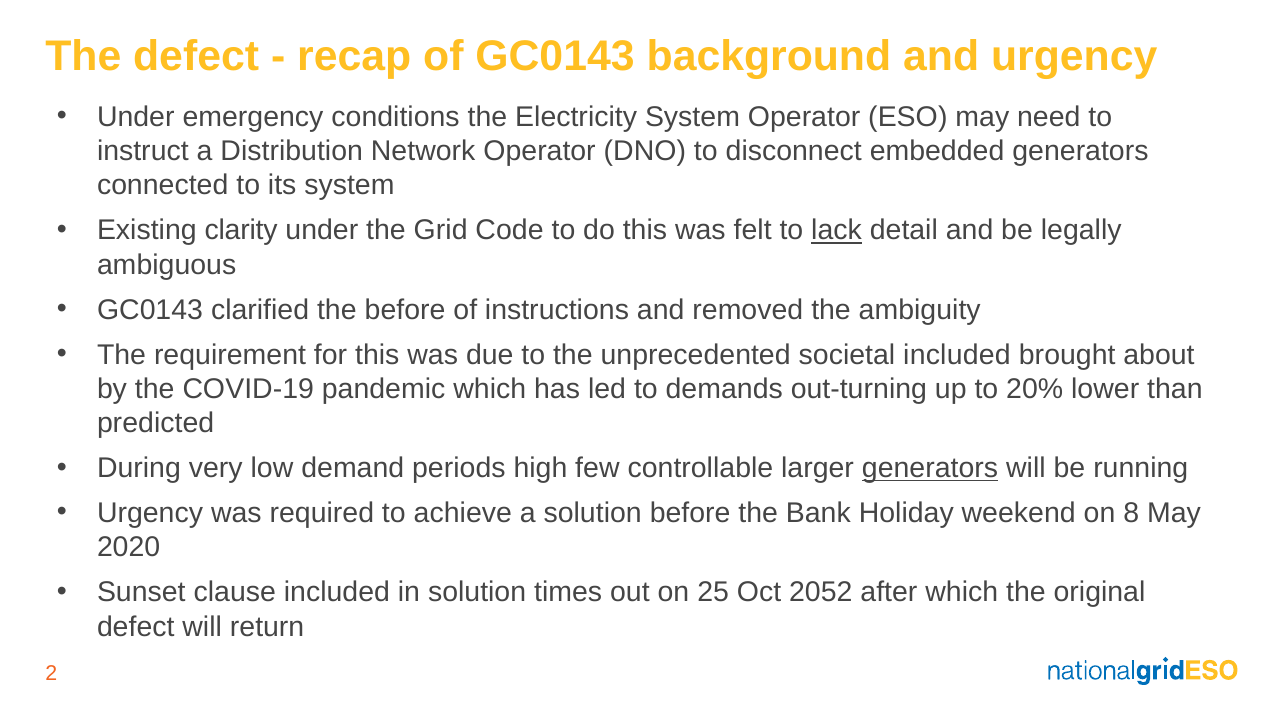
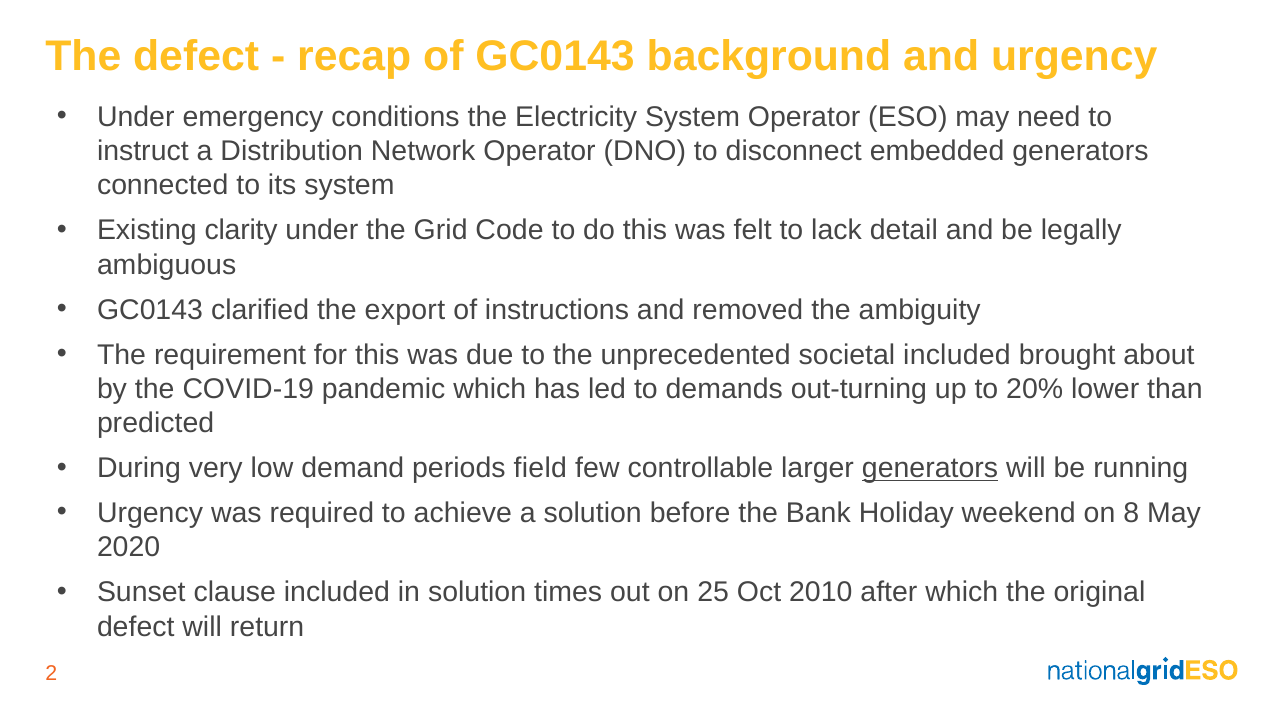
lack underline: present -> none (837, 230)
the before: before -> export (405, 310)
high: high -> field (540, 468)
2052: 2052 -> 2010 (821, 592)
